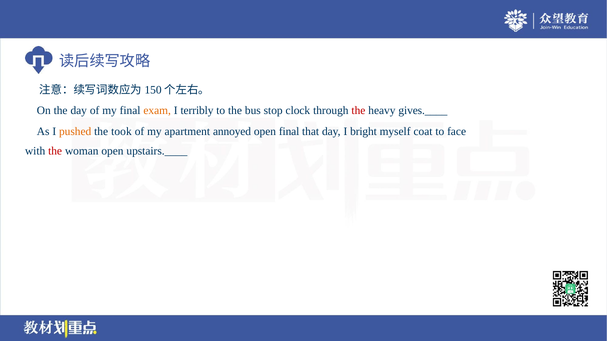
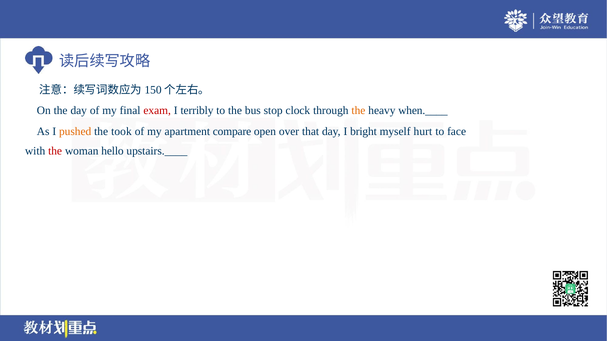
exam colour: orange -> red (157, 111)
the colour: red -> orange (358, 111)
gives.____: gives.____ -> when.____ (423, 111)
annoyed: annoyed -> compare (232, 132)
open final: final -> over (289, 132)
coat: coat -> hurt (423, 132)
woman open: open -> hello (113, 151)
